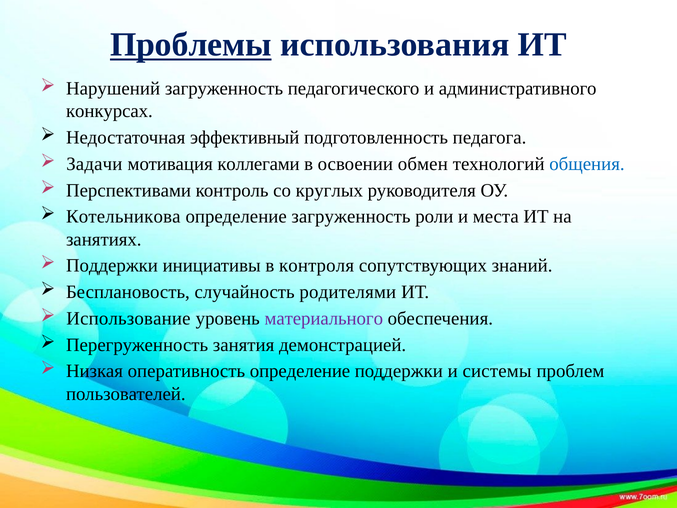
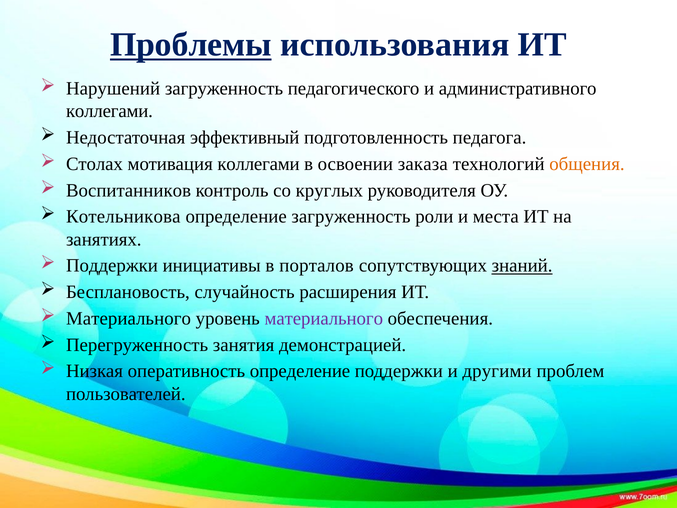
конкурсах: конкурсах -> коллегами (109, 111)
Задачи: Задачи -> Столах (94, 164)
обмен: обмен -> заказа (423, 164)
общения colour: blue -> orange (587, 164)
Перспективами: Перспективами -> Воспитанников (129, 190)
контроля: контроля -> порталов (317, 266)
знаний underline: none -> present (522, 266)
родителями: родителями -> расширения (348, 292)
Использование: Использование -> Материального (128, 318)
системы: системы -> другими (497, 371)
